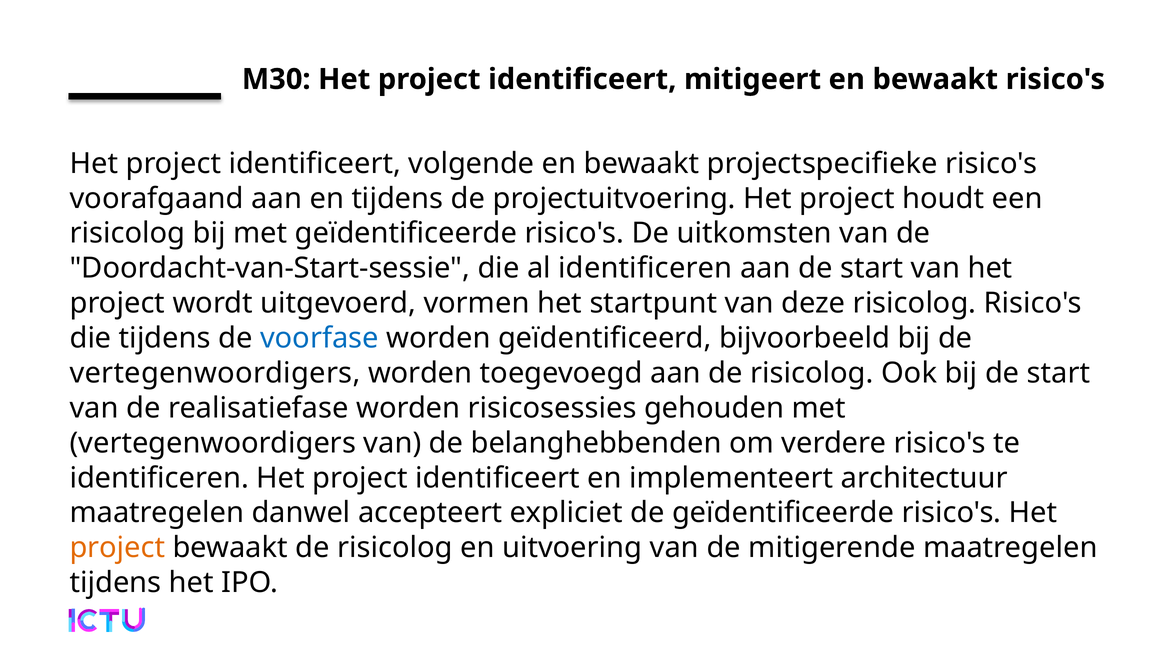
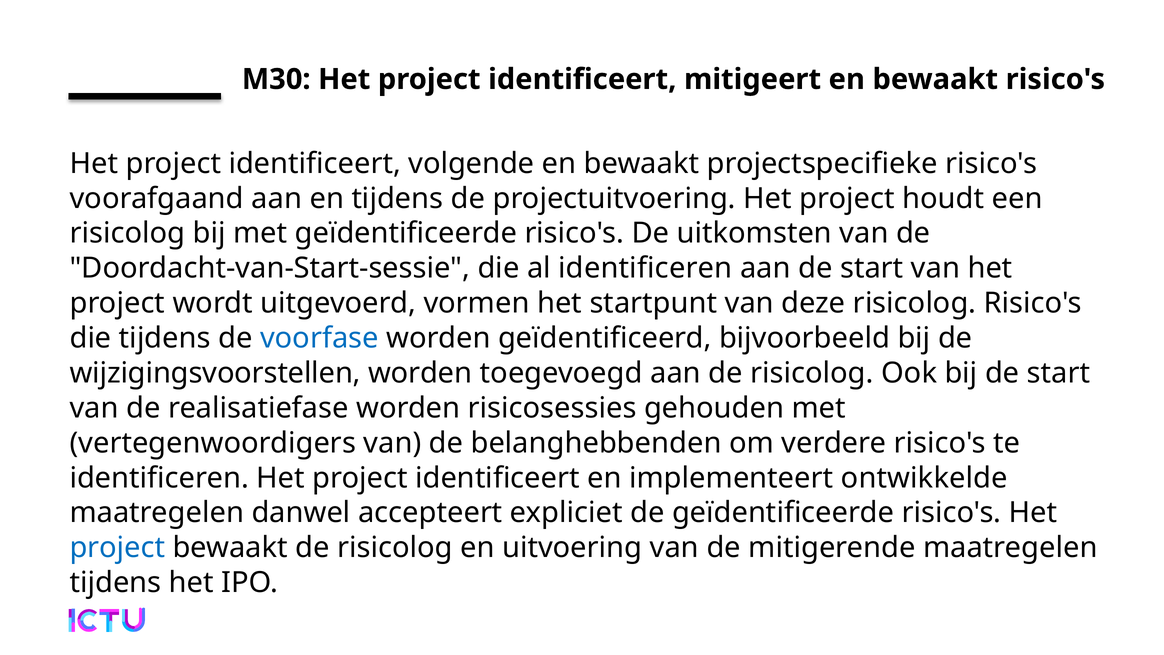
vertegenwoordigers: vertegenwoordigers -> wijzigingsvoorstellen (215, 373)
architectuur: architectuur -> ontwikkelde (924, 478)
project colour: orange -> blue (117, 548)
